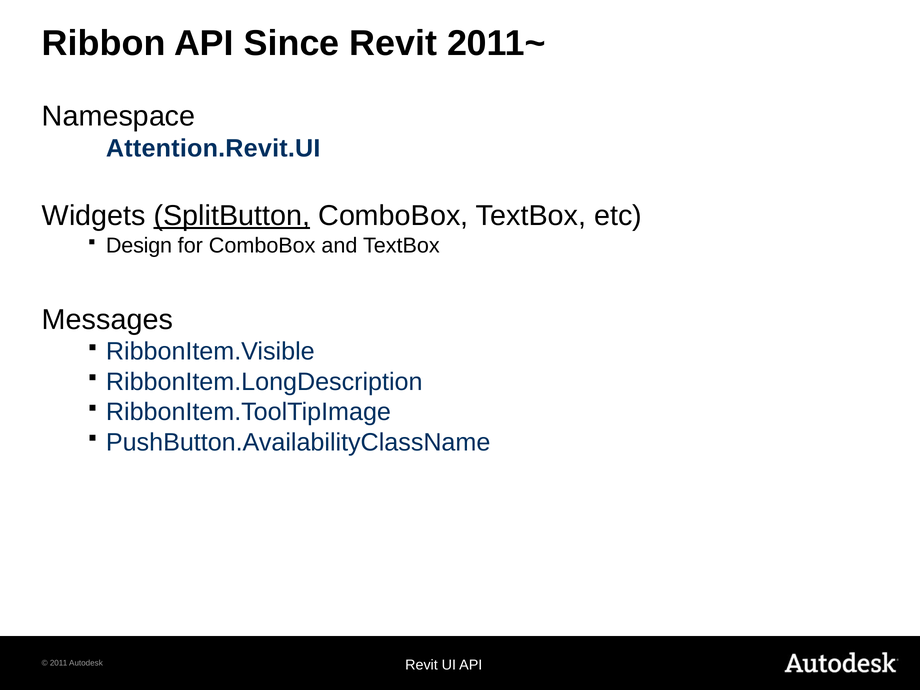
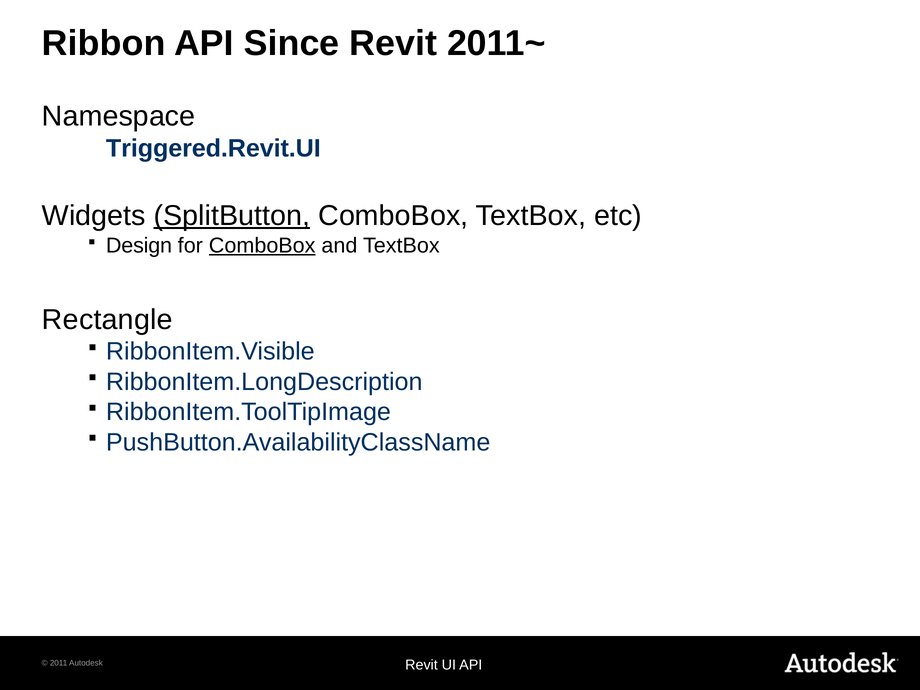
Attention.Revit.UI: Attention.Revit.UI -> Triggered.Revit.UI (213, 148)
ComboBox underline: none -> present (262, 245)
Messages: Messages -> Rectangle (107, 319)
